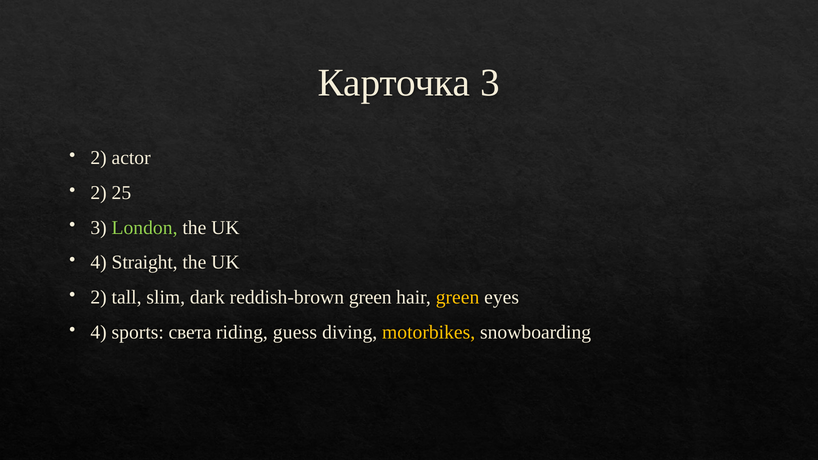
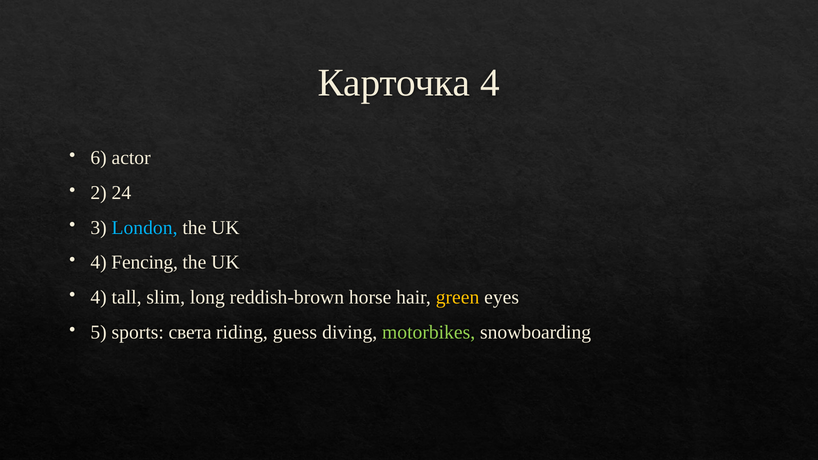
Карточка 3: 3 -> 4 (490, 83)
2: 2 -> 6 (99, 158)
25: 25 -> 24 (121, 193)
London colour: light green -> light blue (145, 228)
Straight: Straight -> Fencing (145, 262)
2: 2 -> 4 (99, 297)
dark: dark -> long (207, 297)
reddish-brown green: green -> horse (370, 297)
4: 4 -> 5 (99, 332)
motorbikes colour: yellow -> light green (429, 332)
